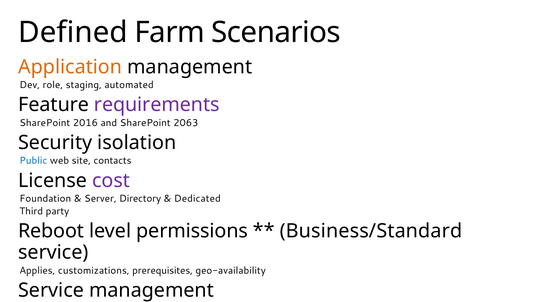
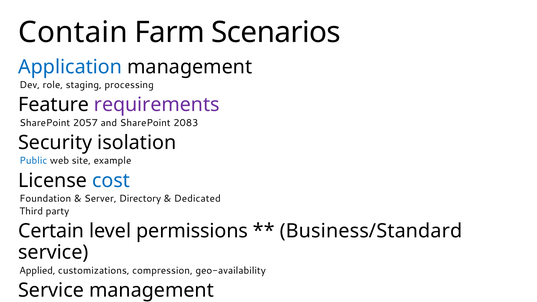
Defined: Defined -> Contain (73, 33)
Application colour: orange -> blue (70, 67)
automated: automated -> processing (129, 85)
2016: 2016 -> 2057 (85, 123)
2063: 2063 -> 2083 (186, 123)
contacts: contacts -> example (112, 161)
cost colour: purple -> blue (111, 181)
Reboot: Reboot -> Certain (51, 231)
Applies: Applies -> Applied (37, 271)
prerequisites: prerequisites -> compression (162, 271)
